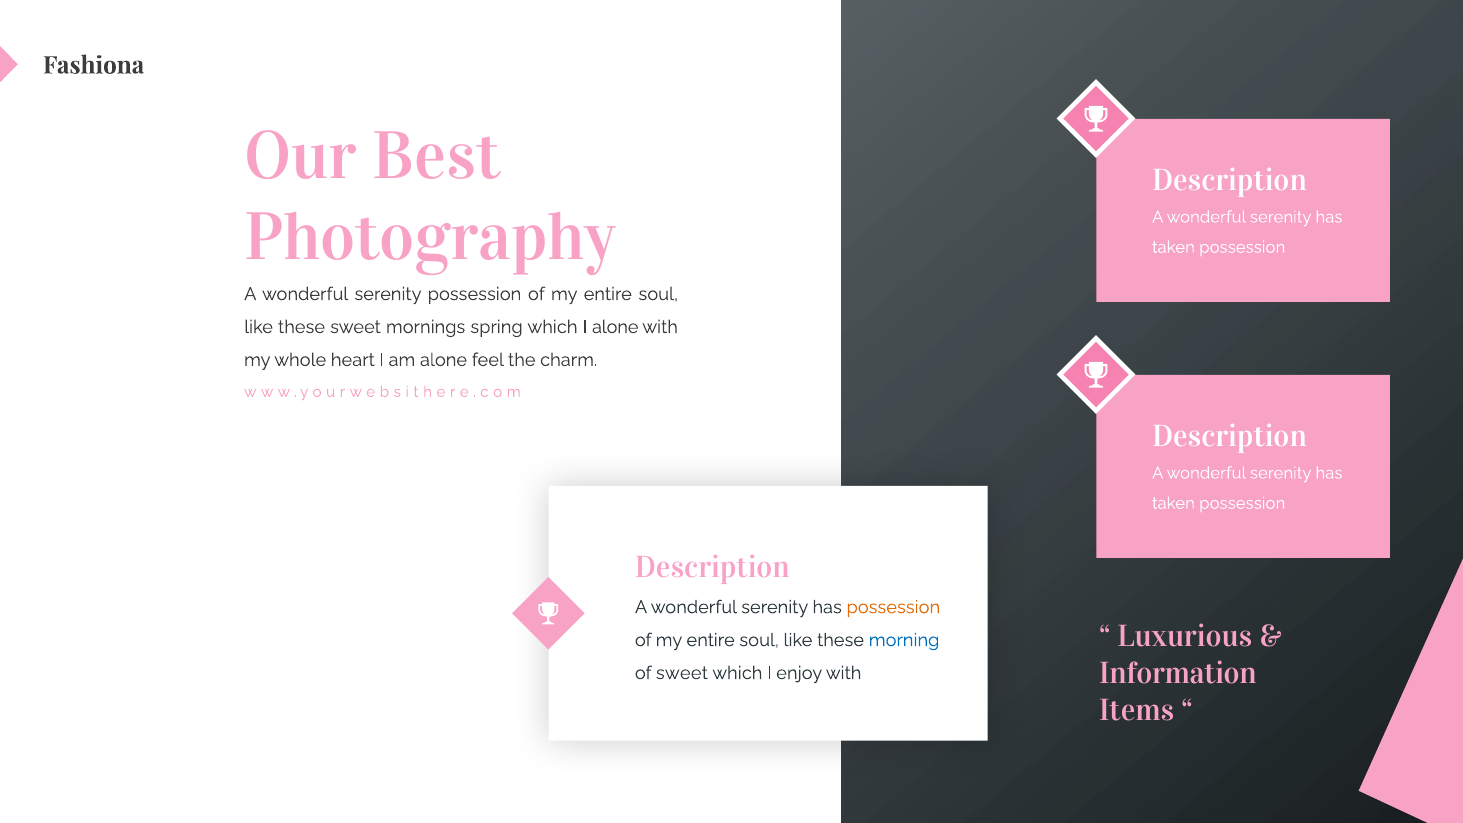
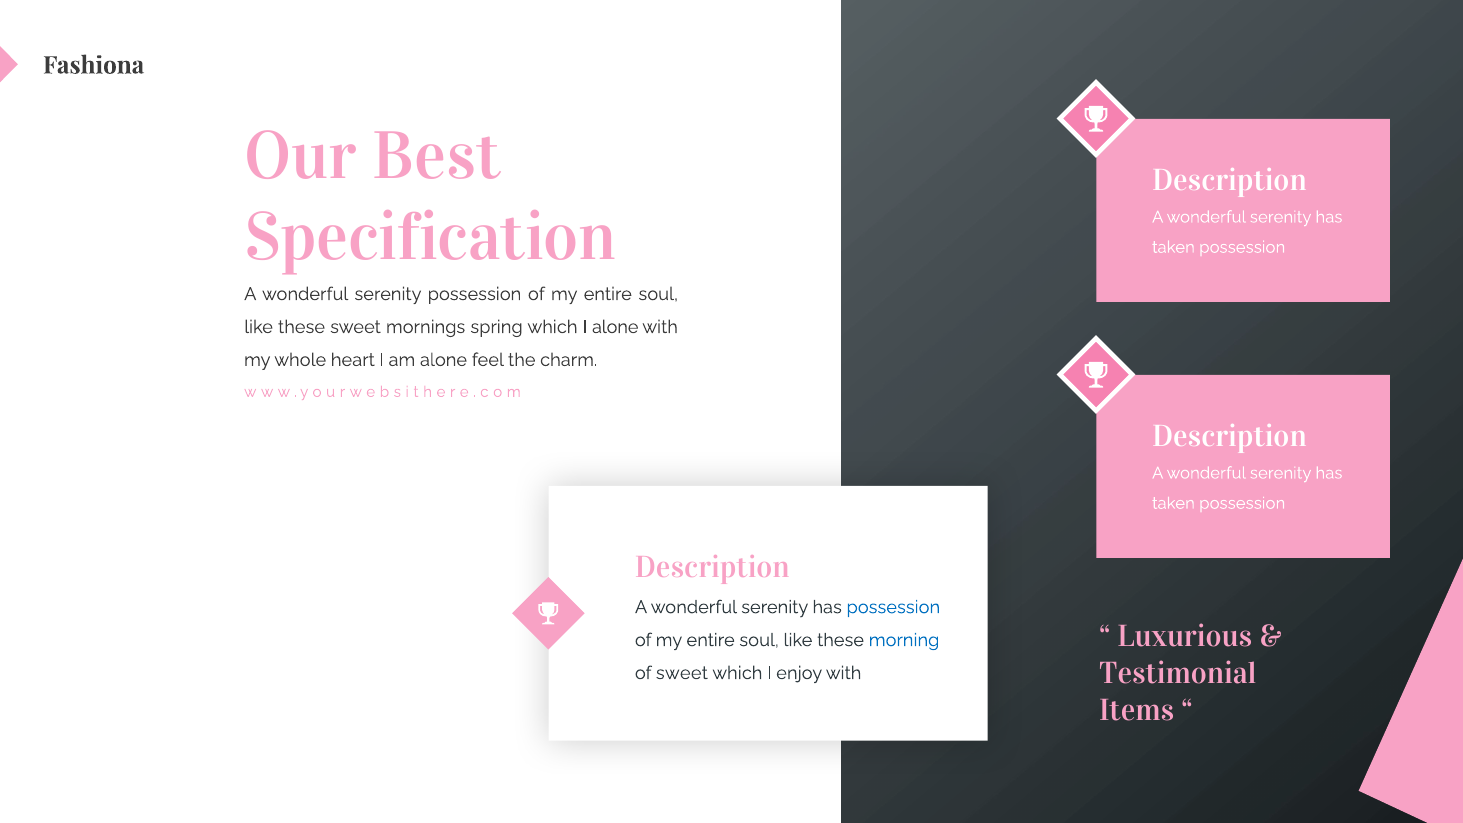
Photography: Photography -> Specification (430, 237)
possession colour: orange -> blue (893, 607)
Information: Information -> Testimonial (1178, 673)
